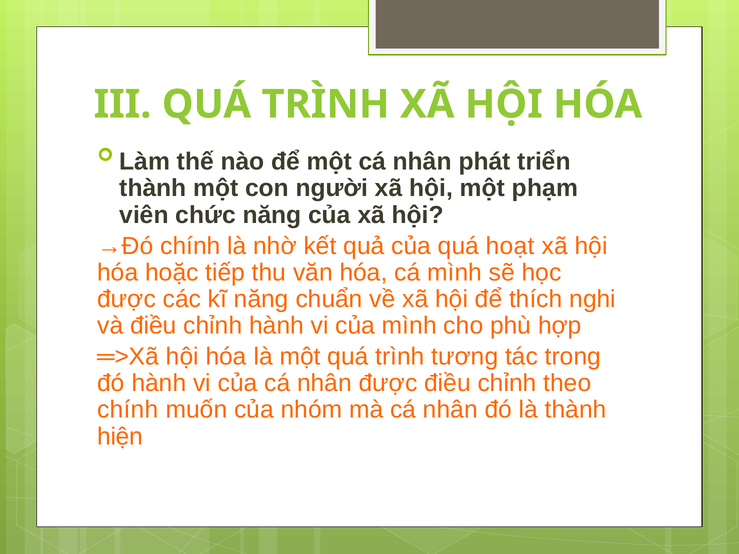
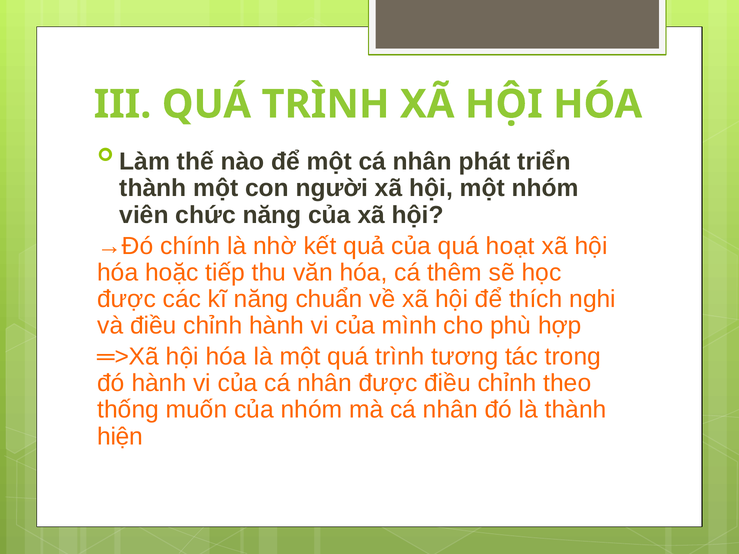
một phạm: phạm -> nhóm (545, 188)
cá mình: mình -> thêm (455, 273)
chính: chính -> thống (128, 410)
